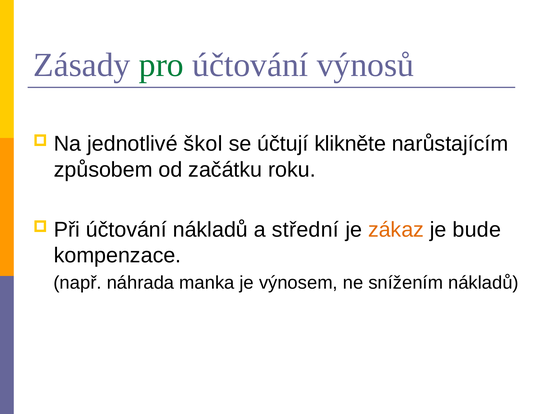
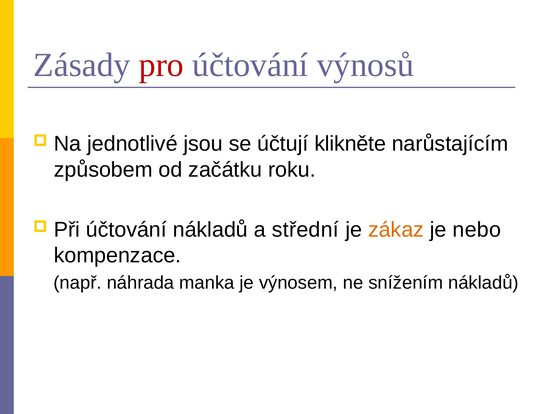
pro colour: green -> red (161, 65)
škol: škol -> jsou (203, 144)
bude: bude -> nebo (477, 230)
